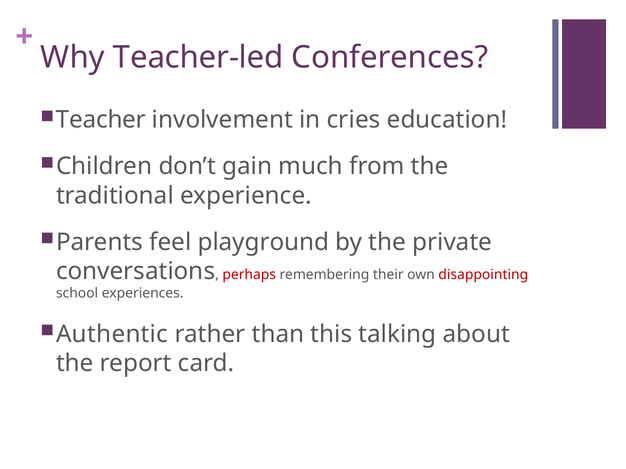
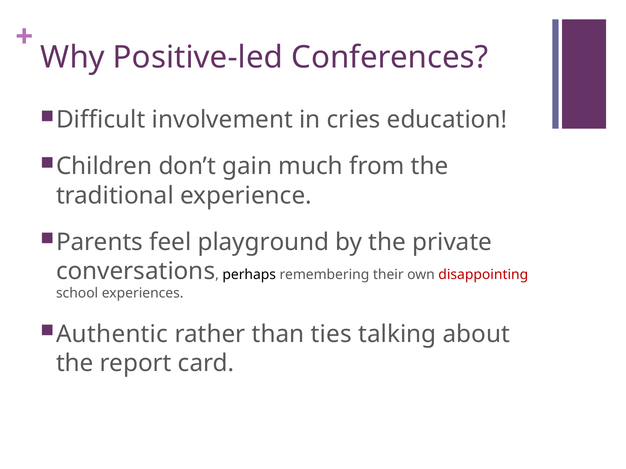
Teacher-led: Teacher-led -> Positive-led (198, 57)
Teacher: Teacher -> Difficult (101, 120)
perhaps colour: red -> black (249, 275)
this: this -> ties (331, 335)
